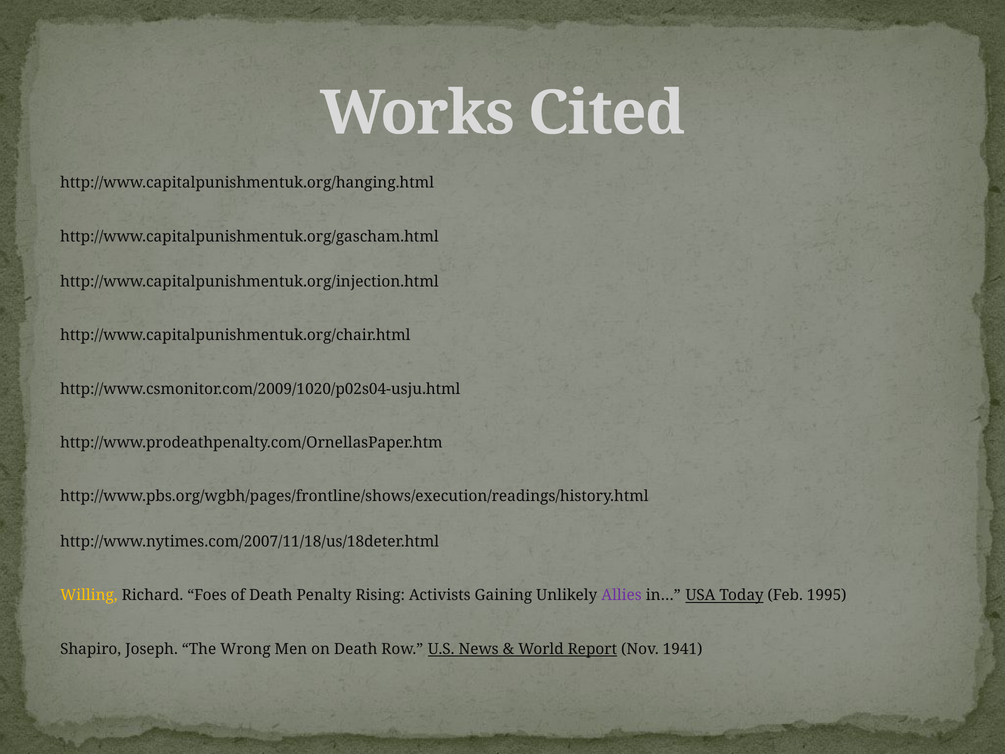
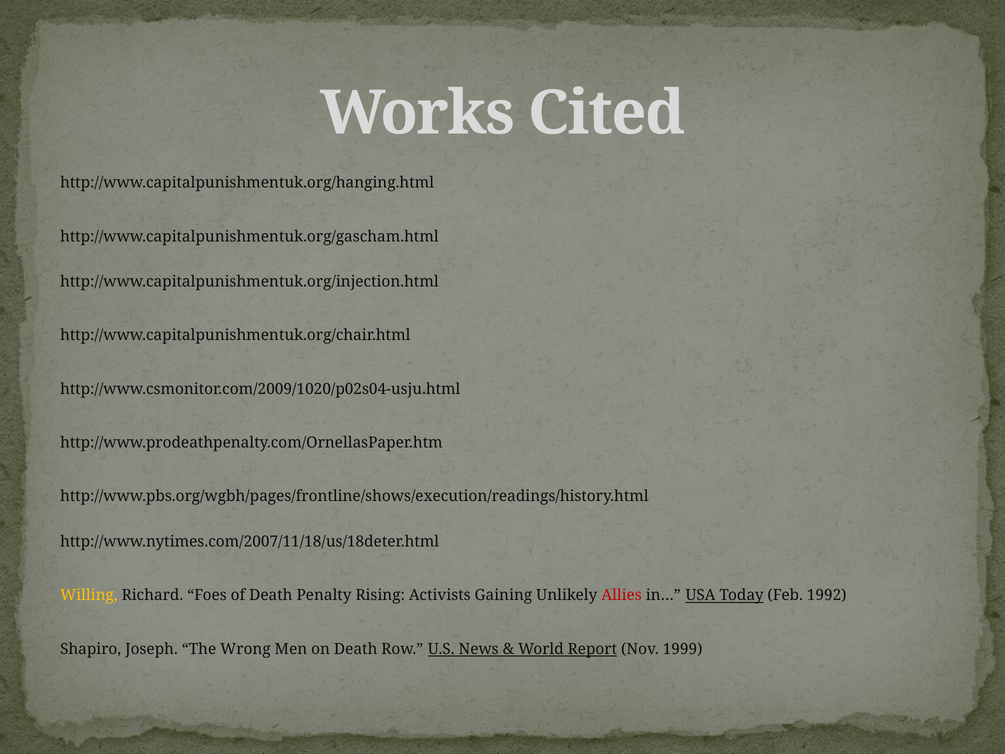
Allies colour: purple -> red (622, 595)
1995: 1995 -> 1992 (827, 595)
1941: 1941 -> 1999 (683, 649)
